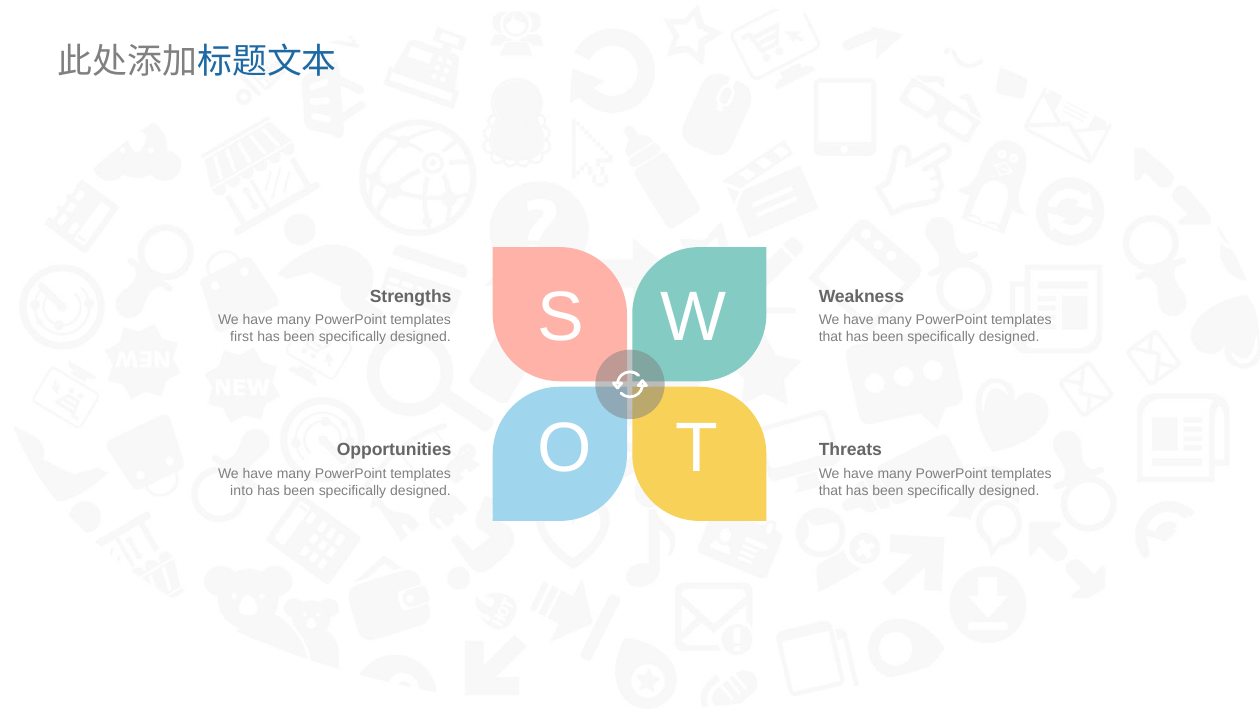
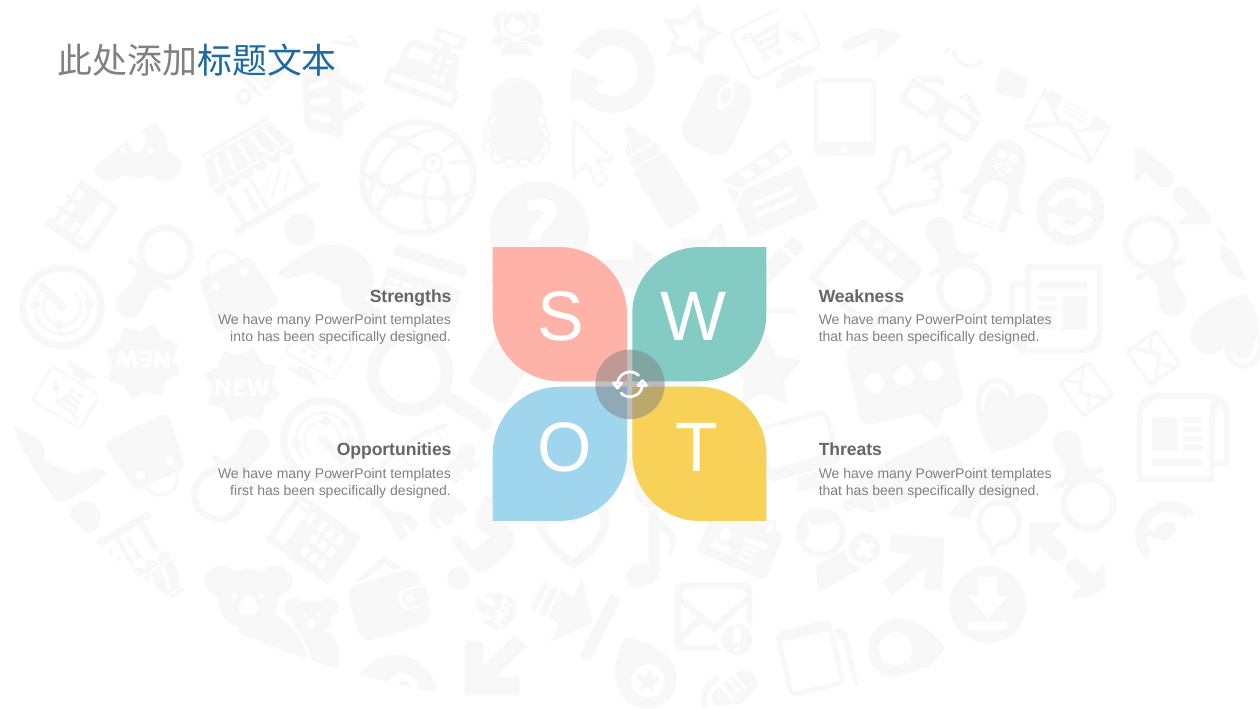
first: first -> into (242, 337)
into: into -> first (242, 490)
